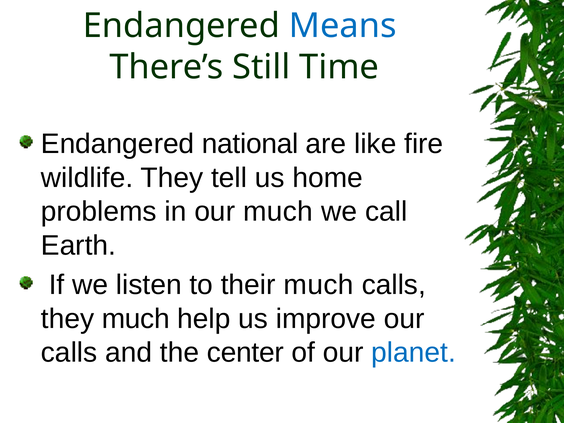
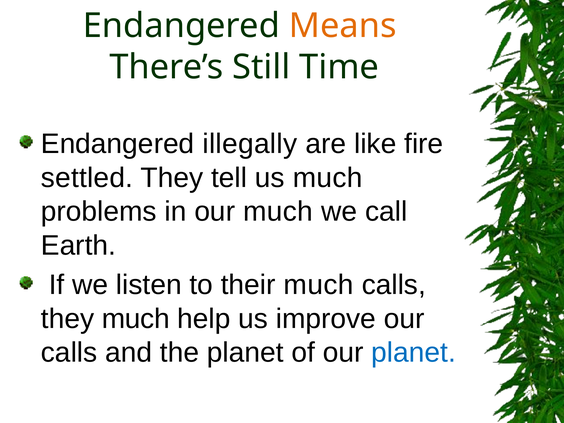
Means colour: blue -> orange (343, 26)
national: national -> illegally (250, 144)
wildlife: wildlife -> settled (87, 178)
us home: home -> much (328, 178)
the center: center -> planet (245, 353)
